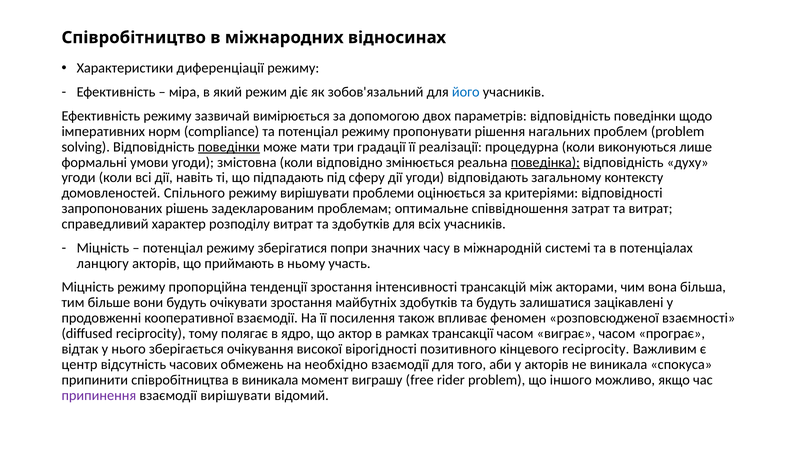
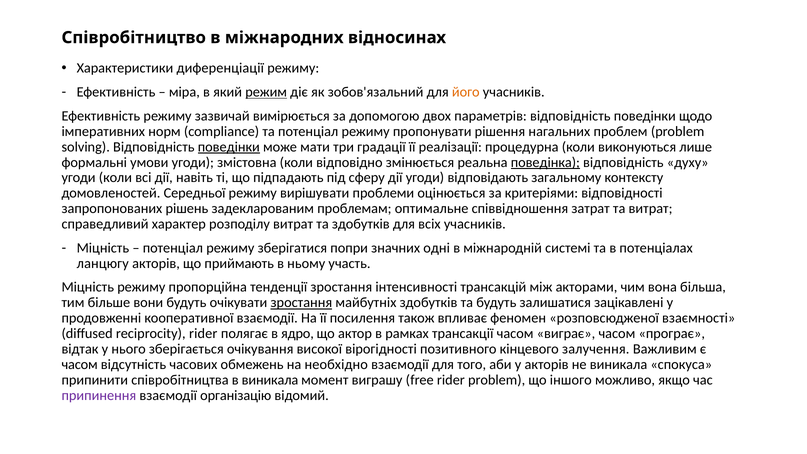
режим underline: none -> present (266, 92)
його colour: blue -> orange (466, 92)
Спільного: Спільного -> Середньої (195, 193)
часу: часу -> одні (437, 248)
зростання underline: none -> present (301, 303)
reciprocity тому: тому -> rider (203, 334)
кінцевого reciprocity: reciprocity -> залучення (596, 349)
центр: центр -> часом (80, 364)
взаємодії вирішувати: вирішувати -> організацію (236, 395)
